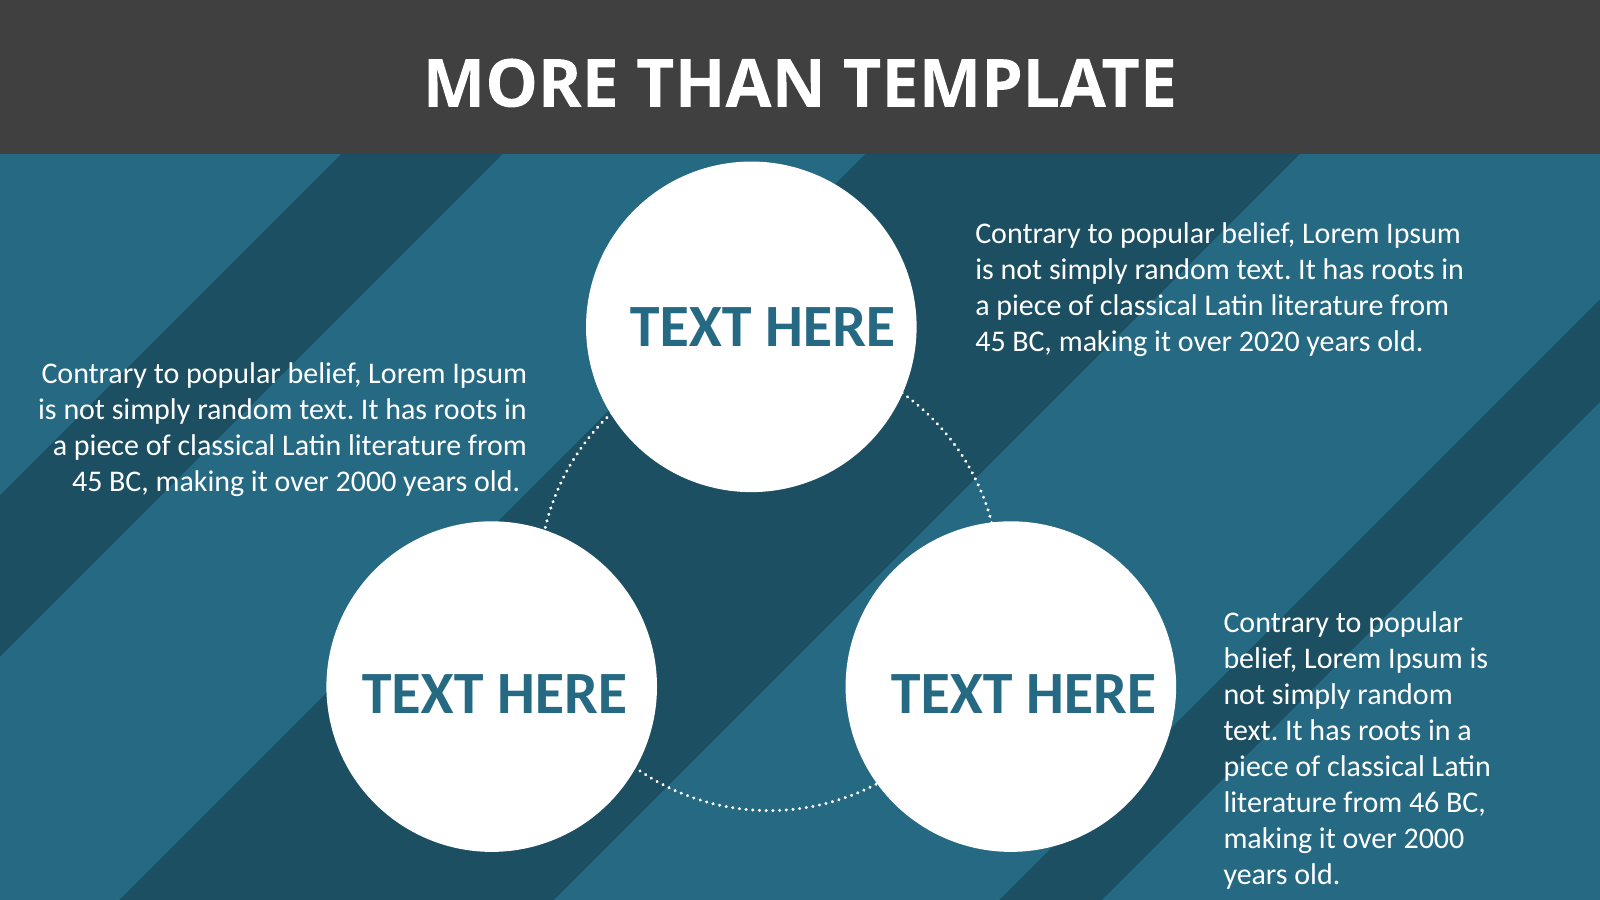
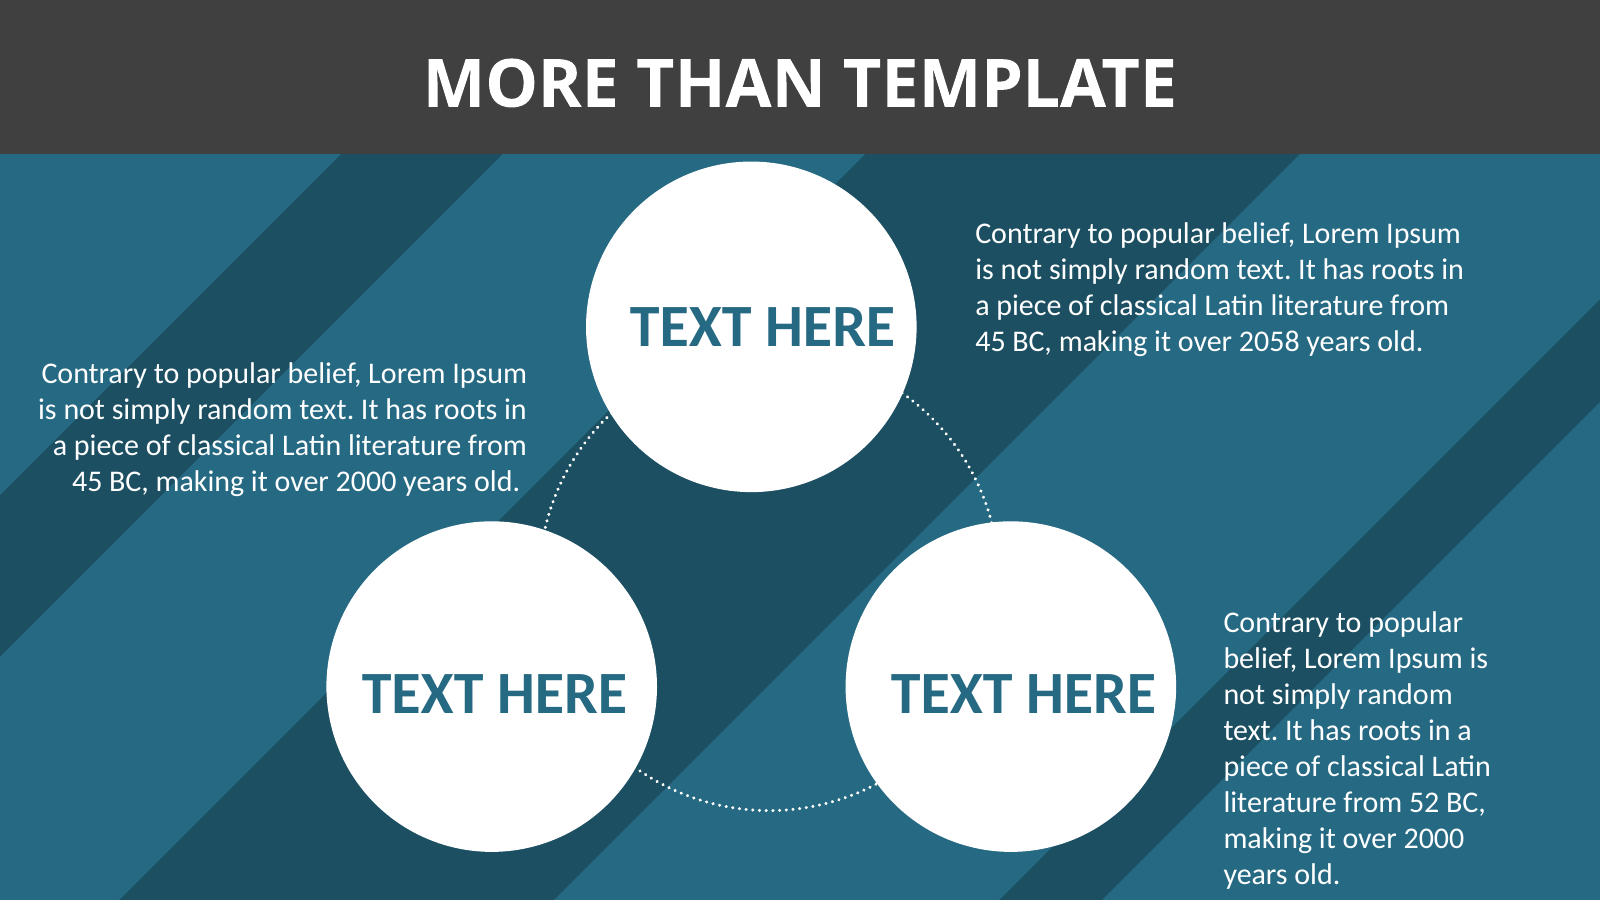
2020: 2020 -> 2058 (1269, 342)
46: 46 -> 52 (1424, 803)
